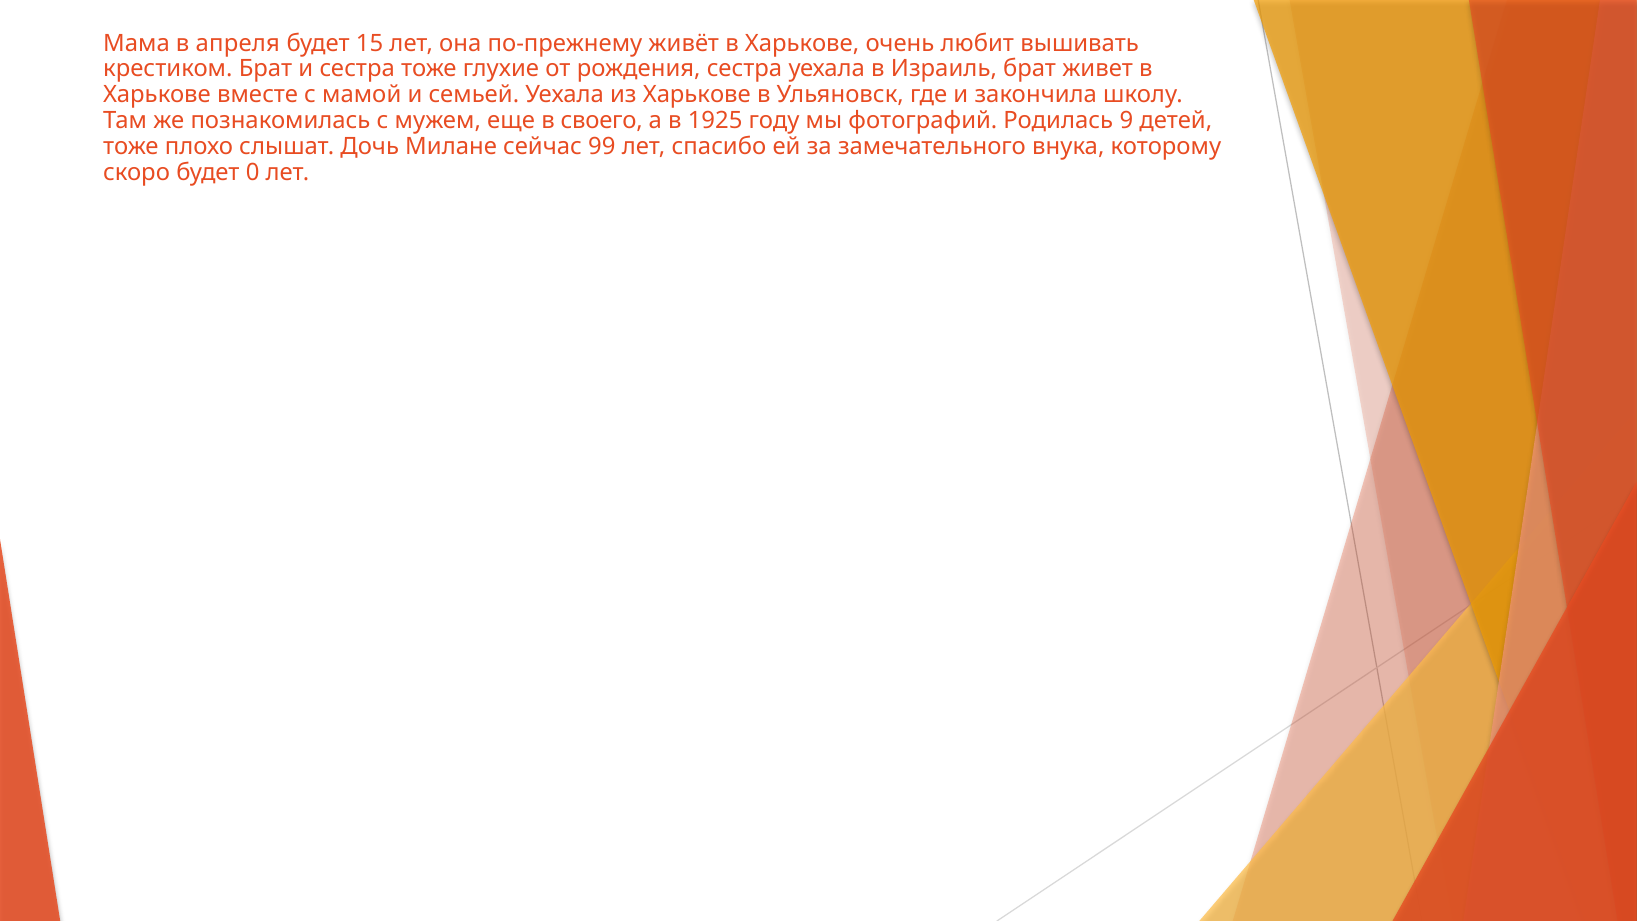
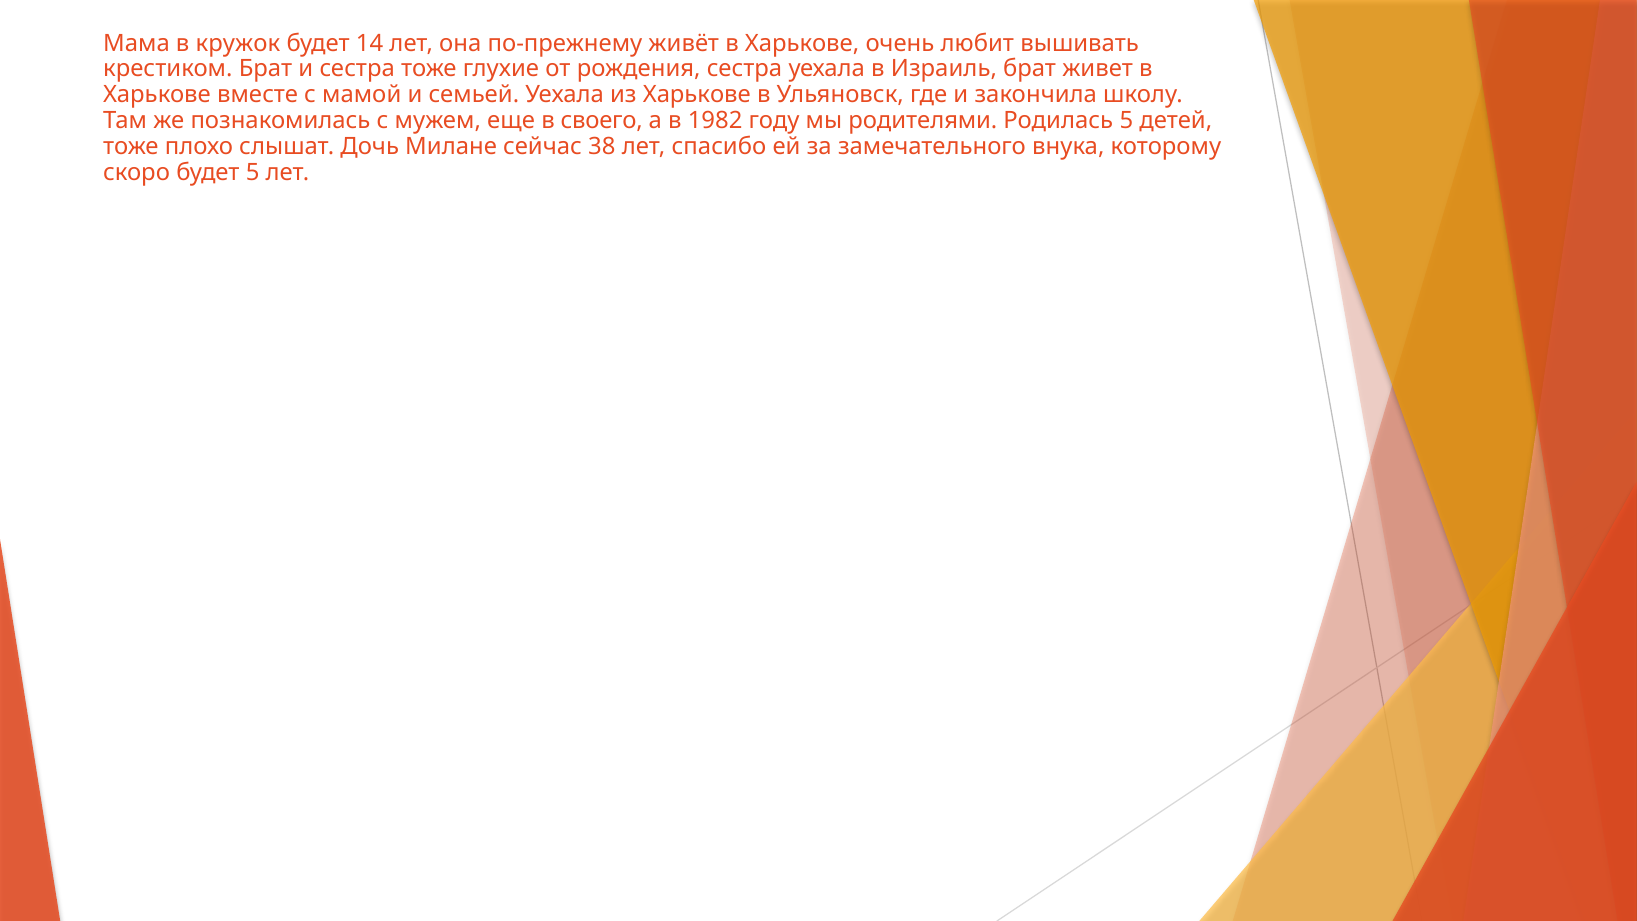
апреля: апреля -> кружок (238, 43)
15: 15 -> 14 (370, 43)
1925: 1925 -> 1982 (715, 121)
фотографий: фотографий -> родителями (923, 121)
Родилась 9: 9 -> 5 (1126, 121)
99: 99 -> 38 (602, 146)
будет 0: 0 -> 5 (253, 172)
